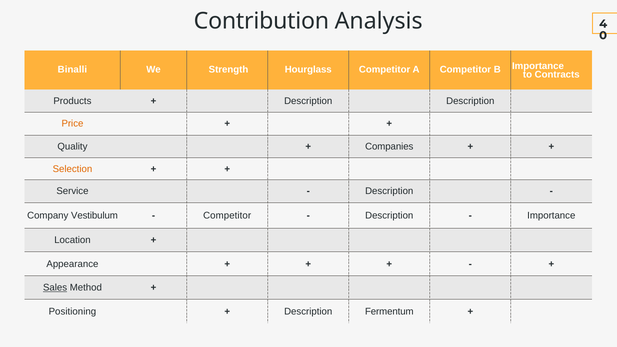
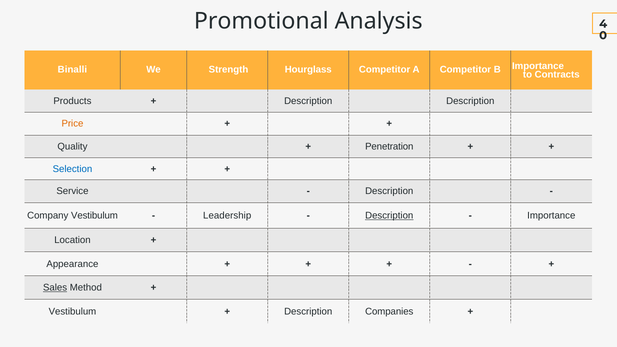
Contribution: Contribution -> Promotional (261, 21)
Companies: Companies -> Penetration (389, 146)
Selection colour: orange -> blue (72, 169)
Competitor: Competitor -> Leadership (227, 216)
Description underline: none -> present (389, 216)
Positioning: Positioning -> Vestibulum (72, 311)
Fermentum: Fermentum -> Companies (389, 311)
